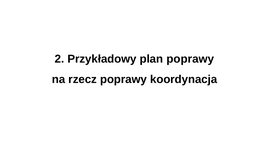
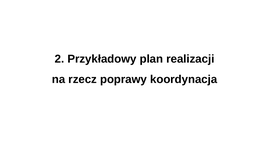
plan poprawy: poprawy -> realizacji (190, 59)
